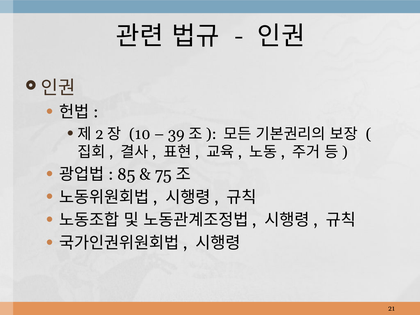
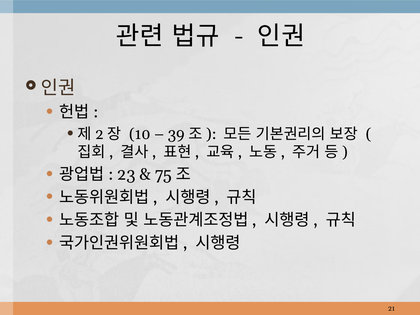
85: 85 -> 23 (126, 174)
